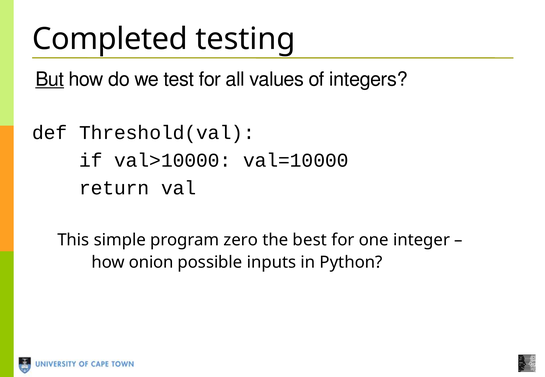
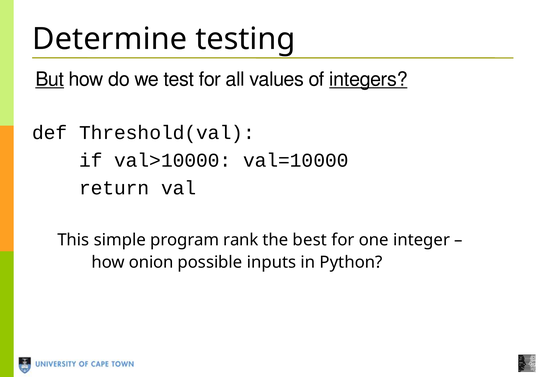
Completed: Completed -> Determine (110, 39)
integers underline: none -> present (368, 79)
zero: zero -> rank (241, 240)
